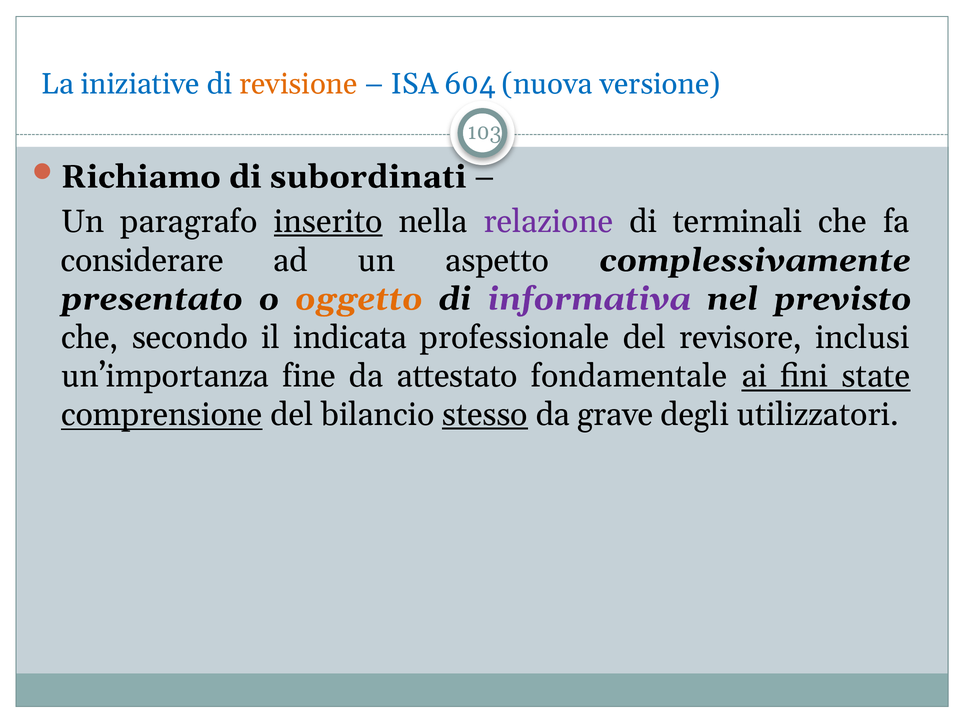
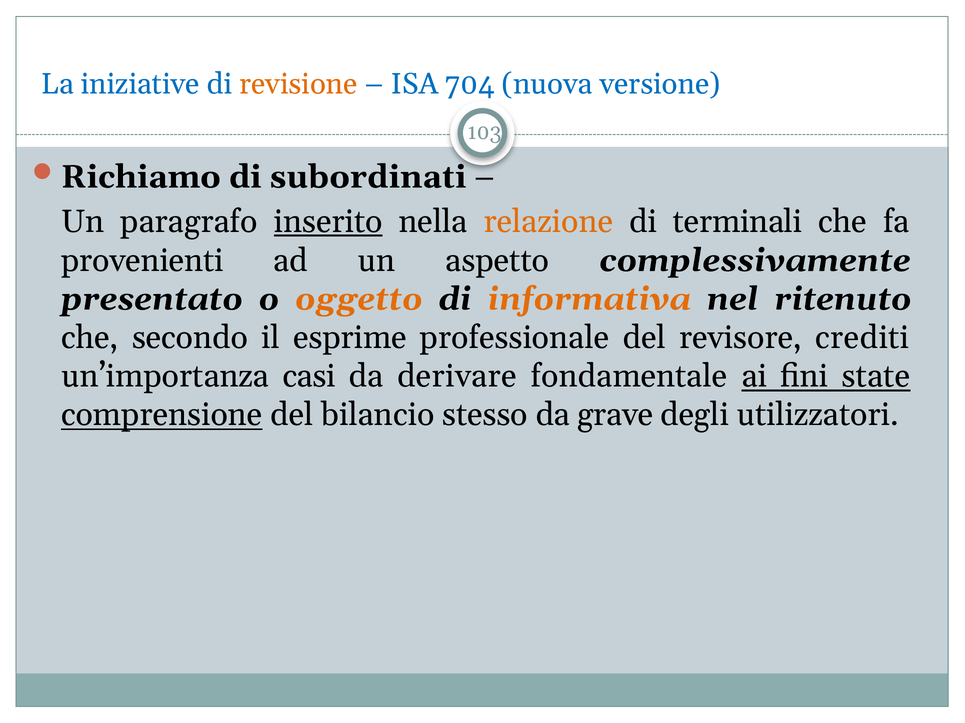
604: 604 -> 704 (470, 84)
relazione colour: purple -> orange (548, 222)
considerare: considerare -> provenienti (142, 261)
informativa colour: purple -> orange (589, 299)
previsto: previsto -> ritenuto (843, 299)
indicata: indicata -> esprime (350, 338)
inclusi: inclusi -> crediti (862, 338)
fine: fine -> casi (309, 377)
attestato: attestato -> derivare (457, 377)
stesso underline: present -> none (485, 415)
